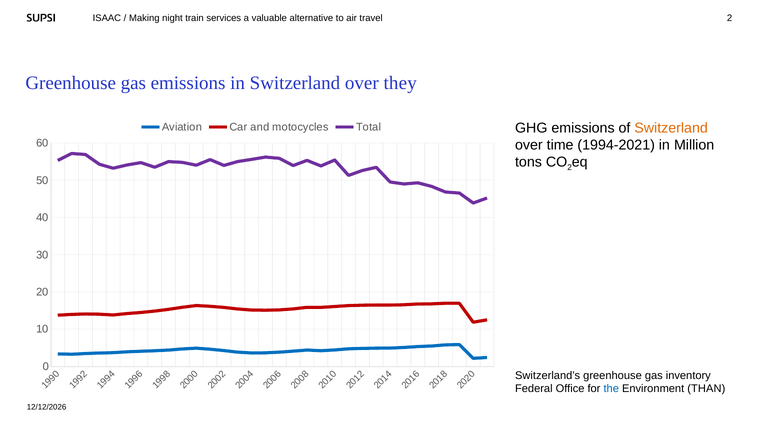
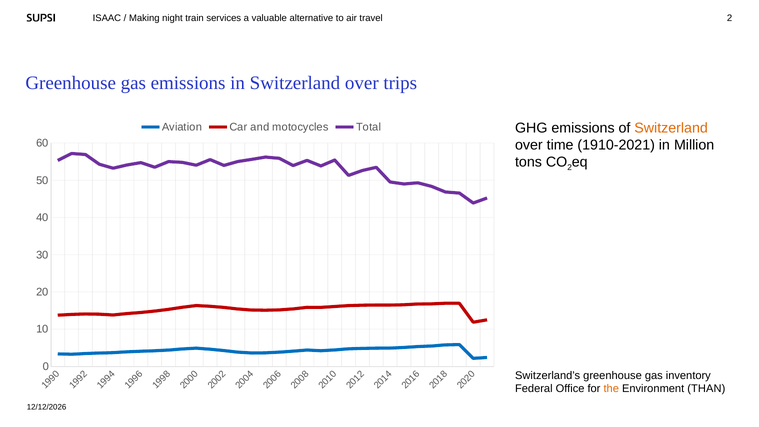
they: they -> trips (400, 83)
1994-2021: 1994-2021 -> 1910-2021 (616, 145)
the colour: blue -> orange (611, 389)
